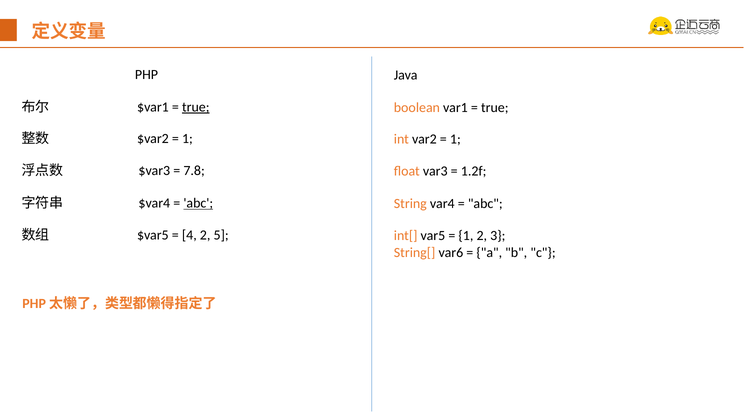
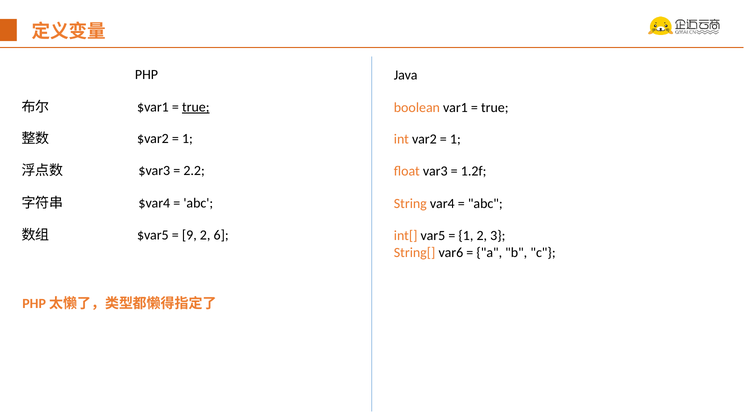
7.8: 7.8 -> 2.2 (194, 170)
abc underline: present -> none (198, 203)
4: 4 -> 9 (189, 235)
5: 5 -> 6 (221, 235)
